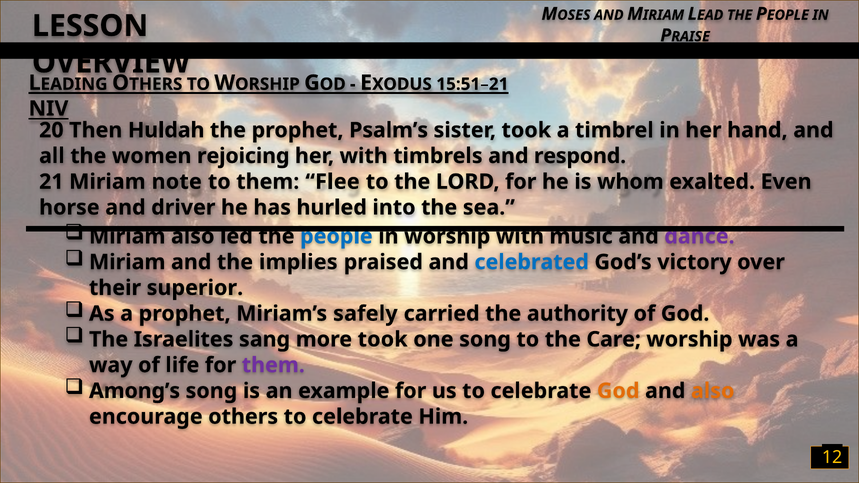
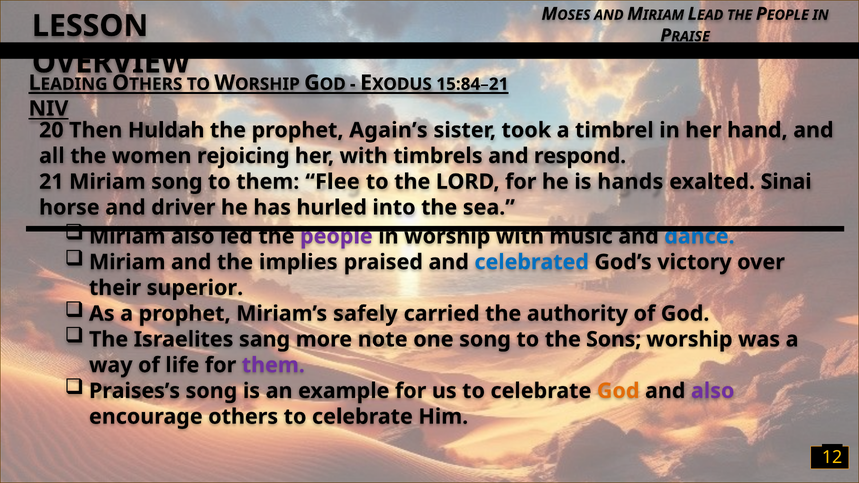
15:51–21: 15:51–21 -> 15:84–21 (472, 84)
Psalm’s: Psalm’s -> Again’s (388, 130)
Miriam note: note -> song (177, 182)
whom: whom -> hands (630, 182)
Even: Even -> Sinai (786, 182)
people colour: blue -> purple (336, 236)
dance colour: purple -> blue (699, 236)
more took: took -> note (383, 340)
Care: Care -> Sons (614, 340)
Among’s: Among’s -> Praises’s (135, 391)
also colour: orange -> purple (713, 391)
